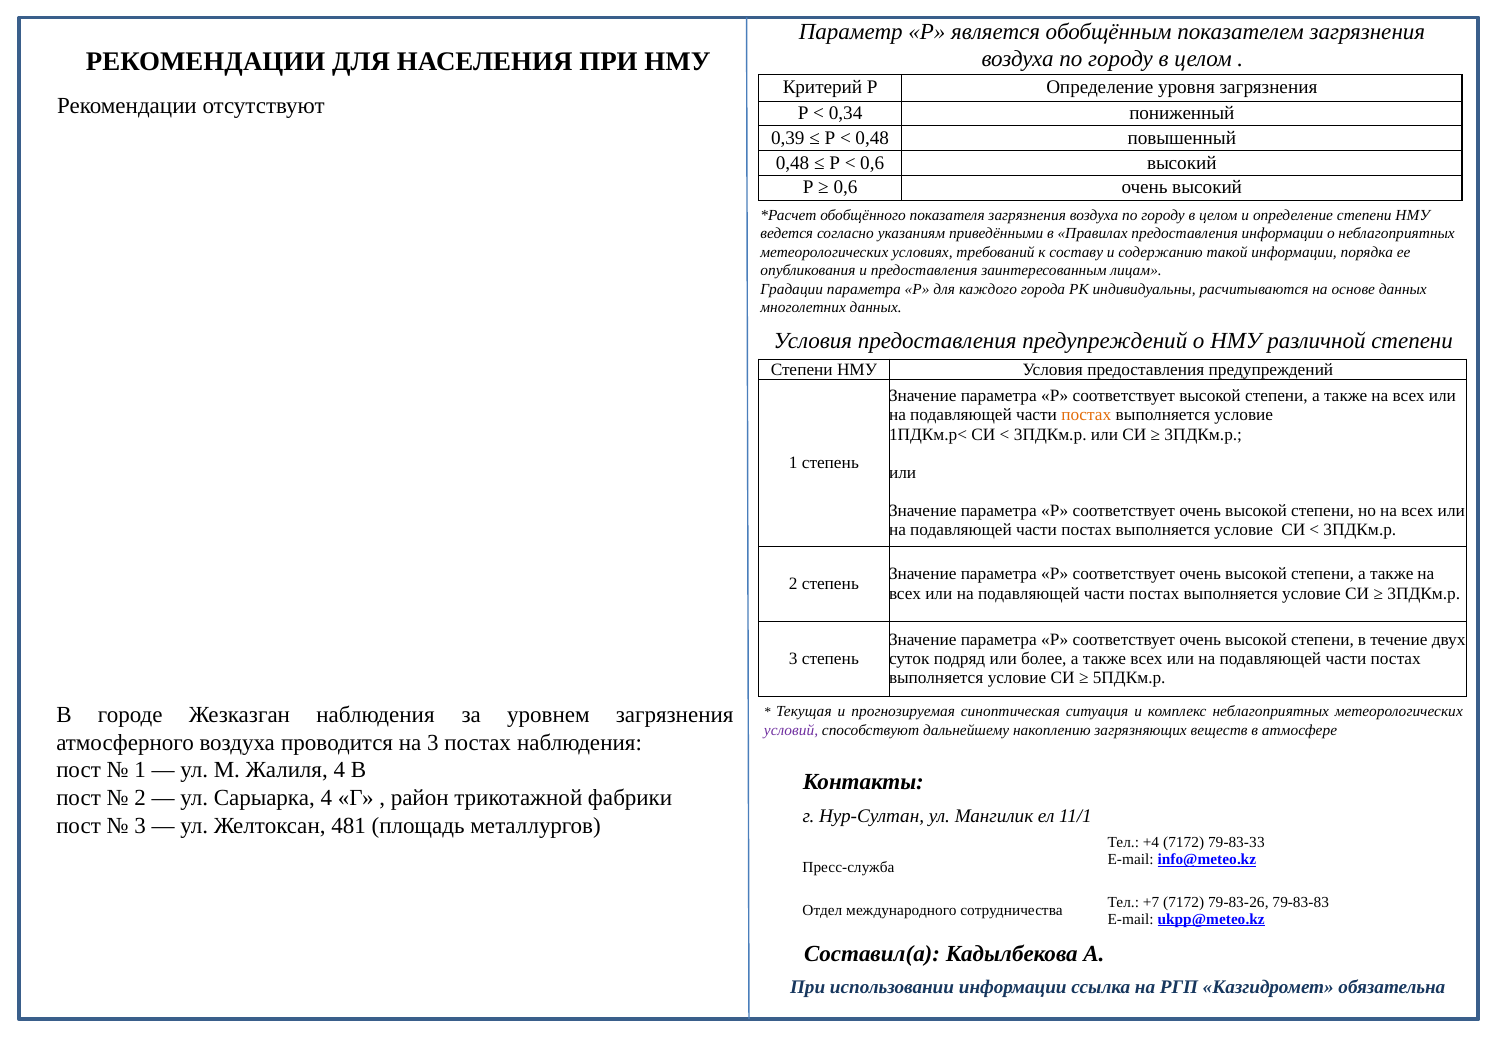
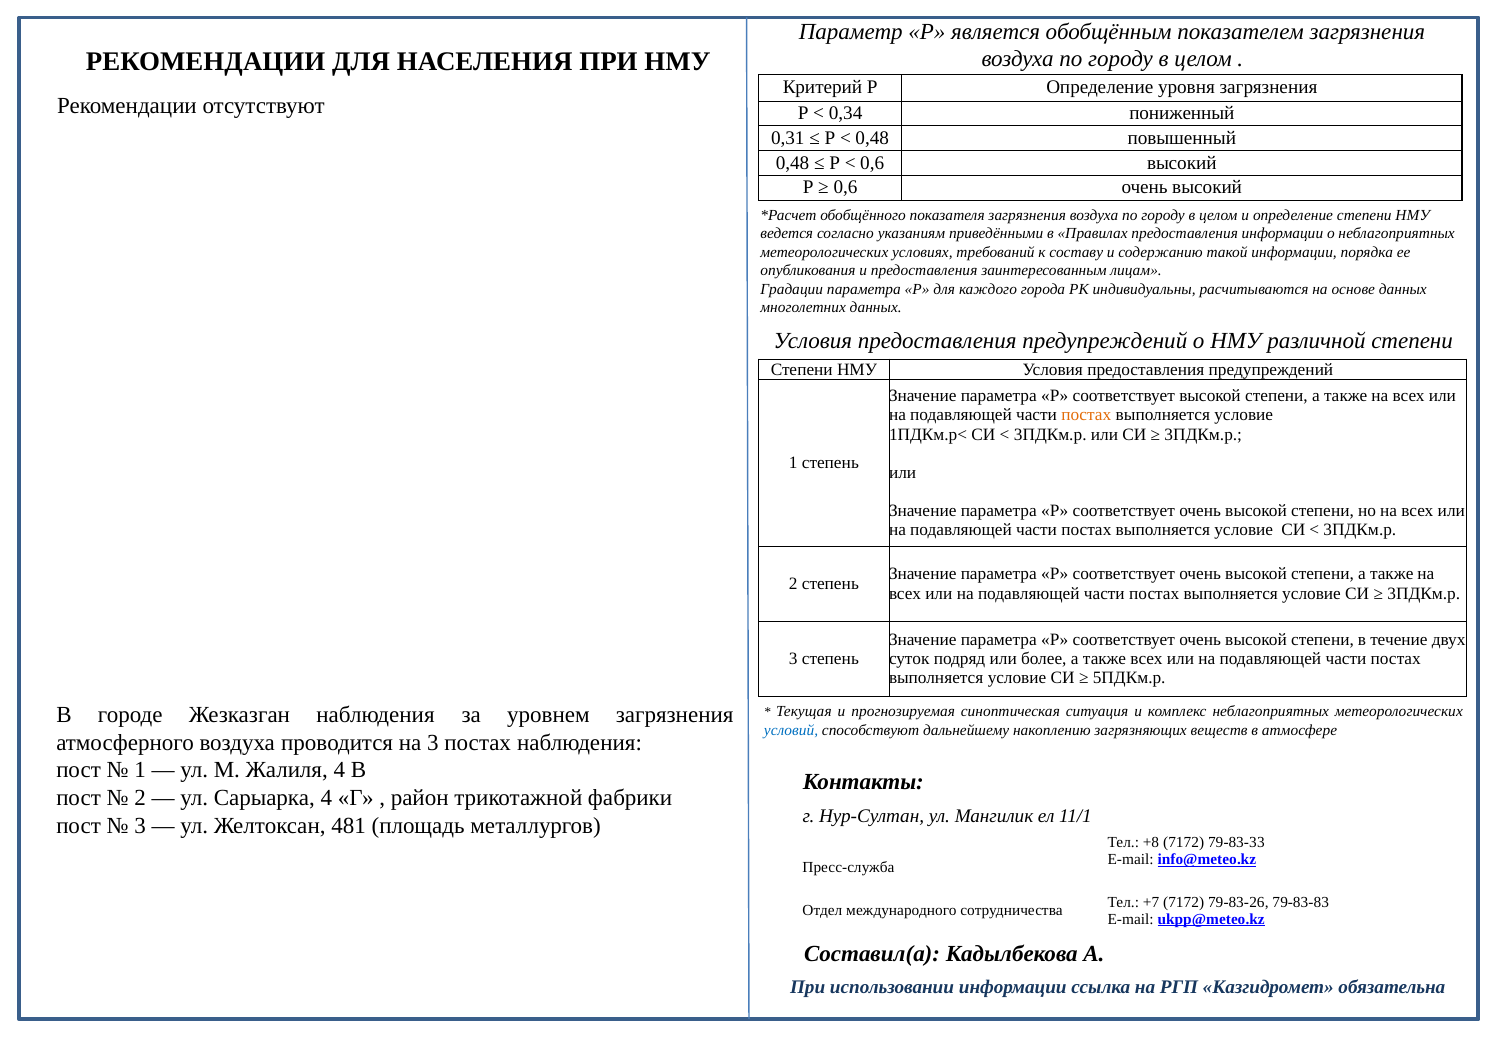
0,39: 0,39 -> 0,31 (788, 138)
условий colour: purple -> blue (791, 730)
+4: +4 -> +8 (1151, 842)
